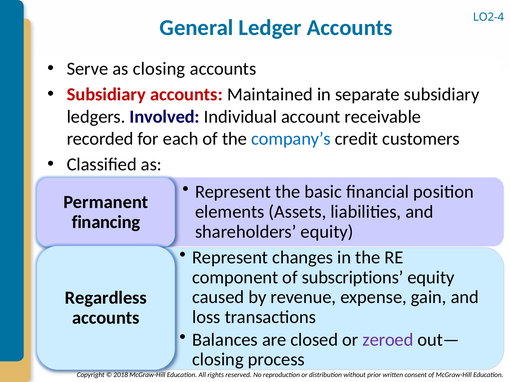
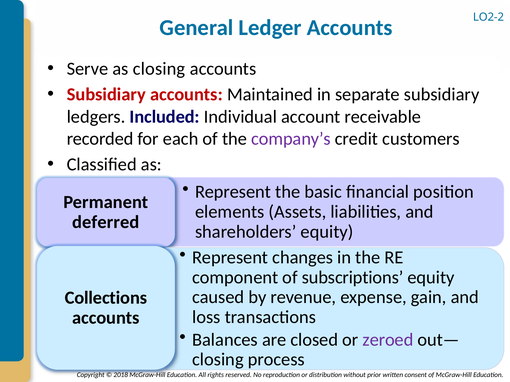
LO2-4: LO2-4 -> LO2-2 (488, 17)
Involved: Involved -> Included (165, 117)
company’s colour: blue -> purple (291, 139)
financing: financing -> deferred (106, 222)
Regardless: Regardless -> Collections (106, 298)
